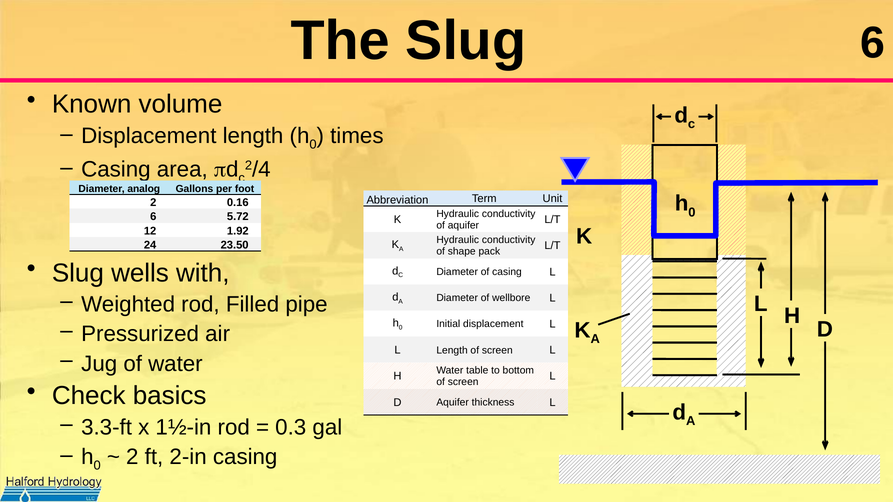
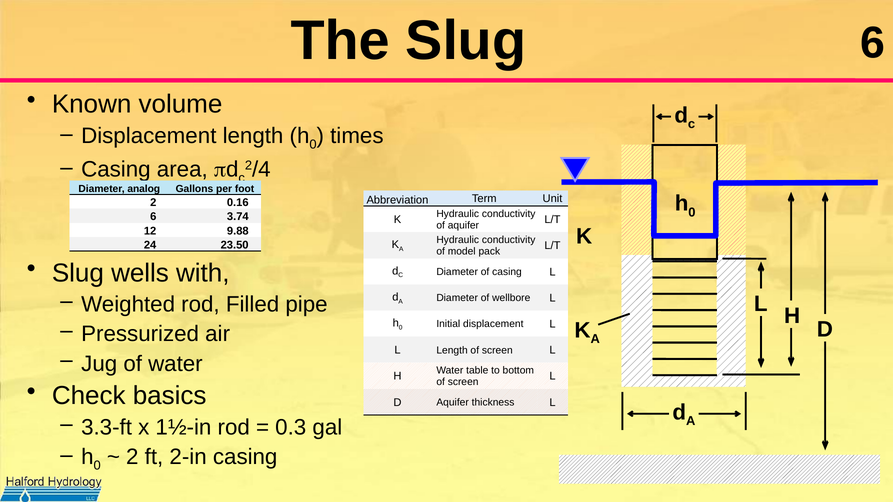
5.72: 5.72 -> 3.74 (238, 217)
1.92: 1.92 -> 9.88 (238, 231)
shape: shape -> model (462, 252)
